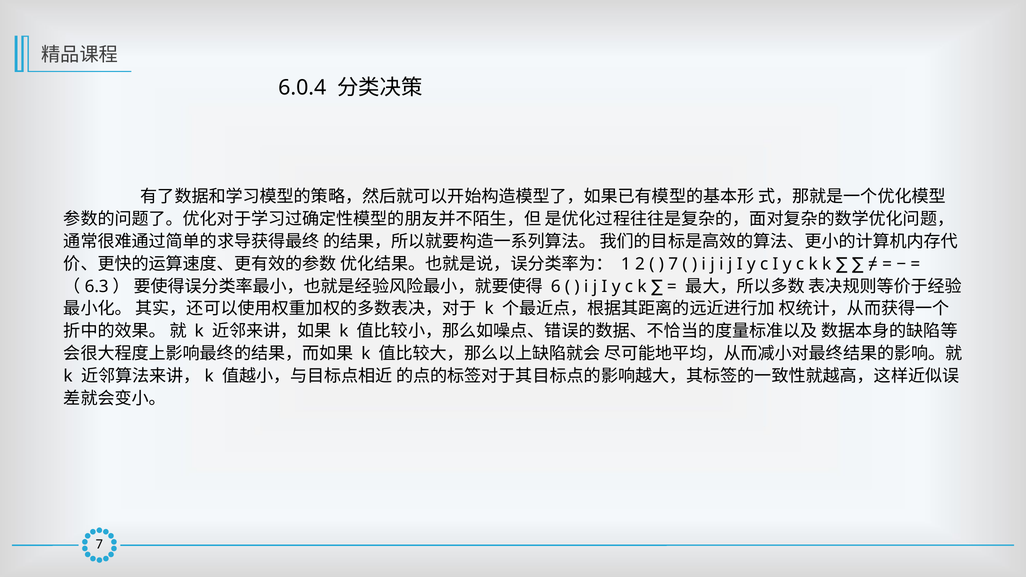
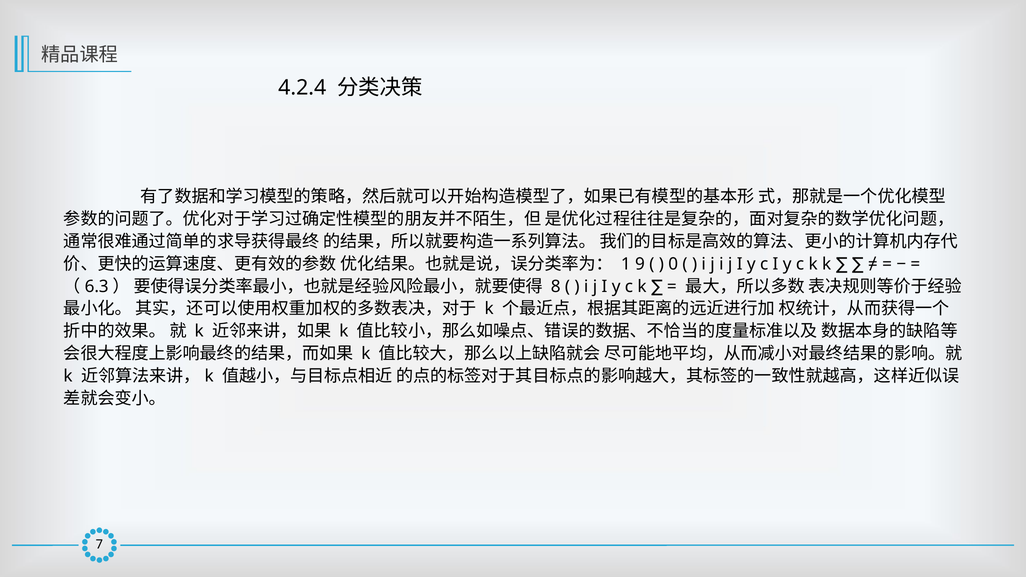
6.0.4: 6.0.4 -> 4.2.4 (302, 88)
2: 2 -> 9 (640, 264)
7: 7 -> 0 (673, 264)
6: 6 -> 8 (556, 286)
